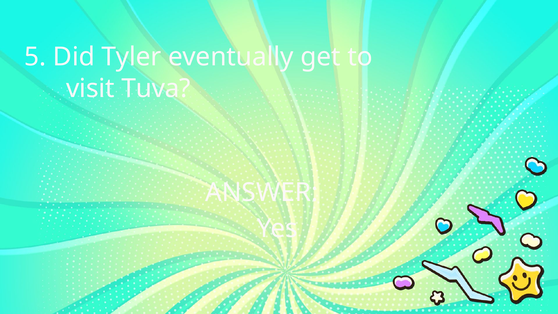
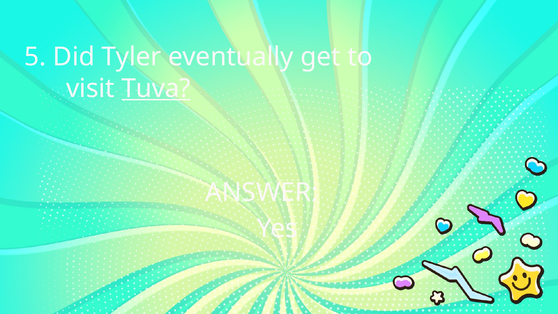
Tuva underline: none -> present (156, 88)
